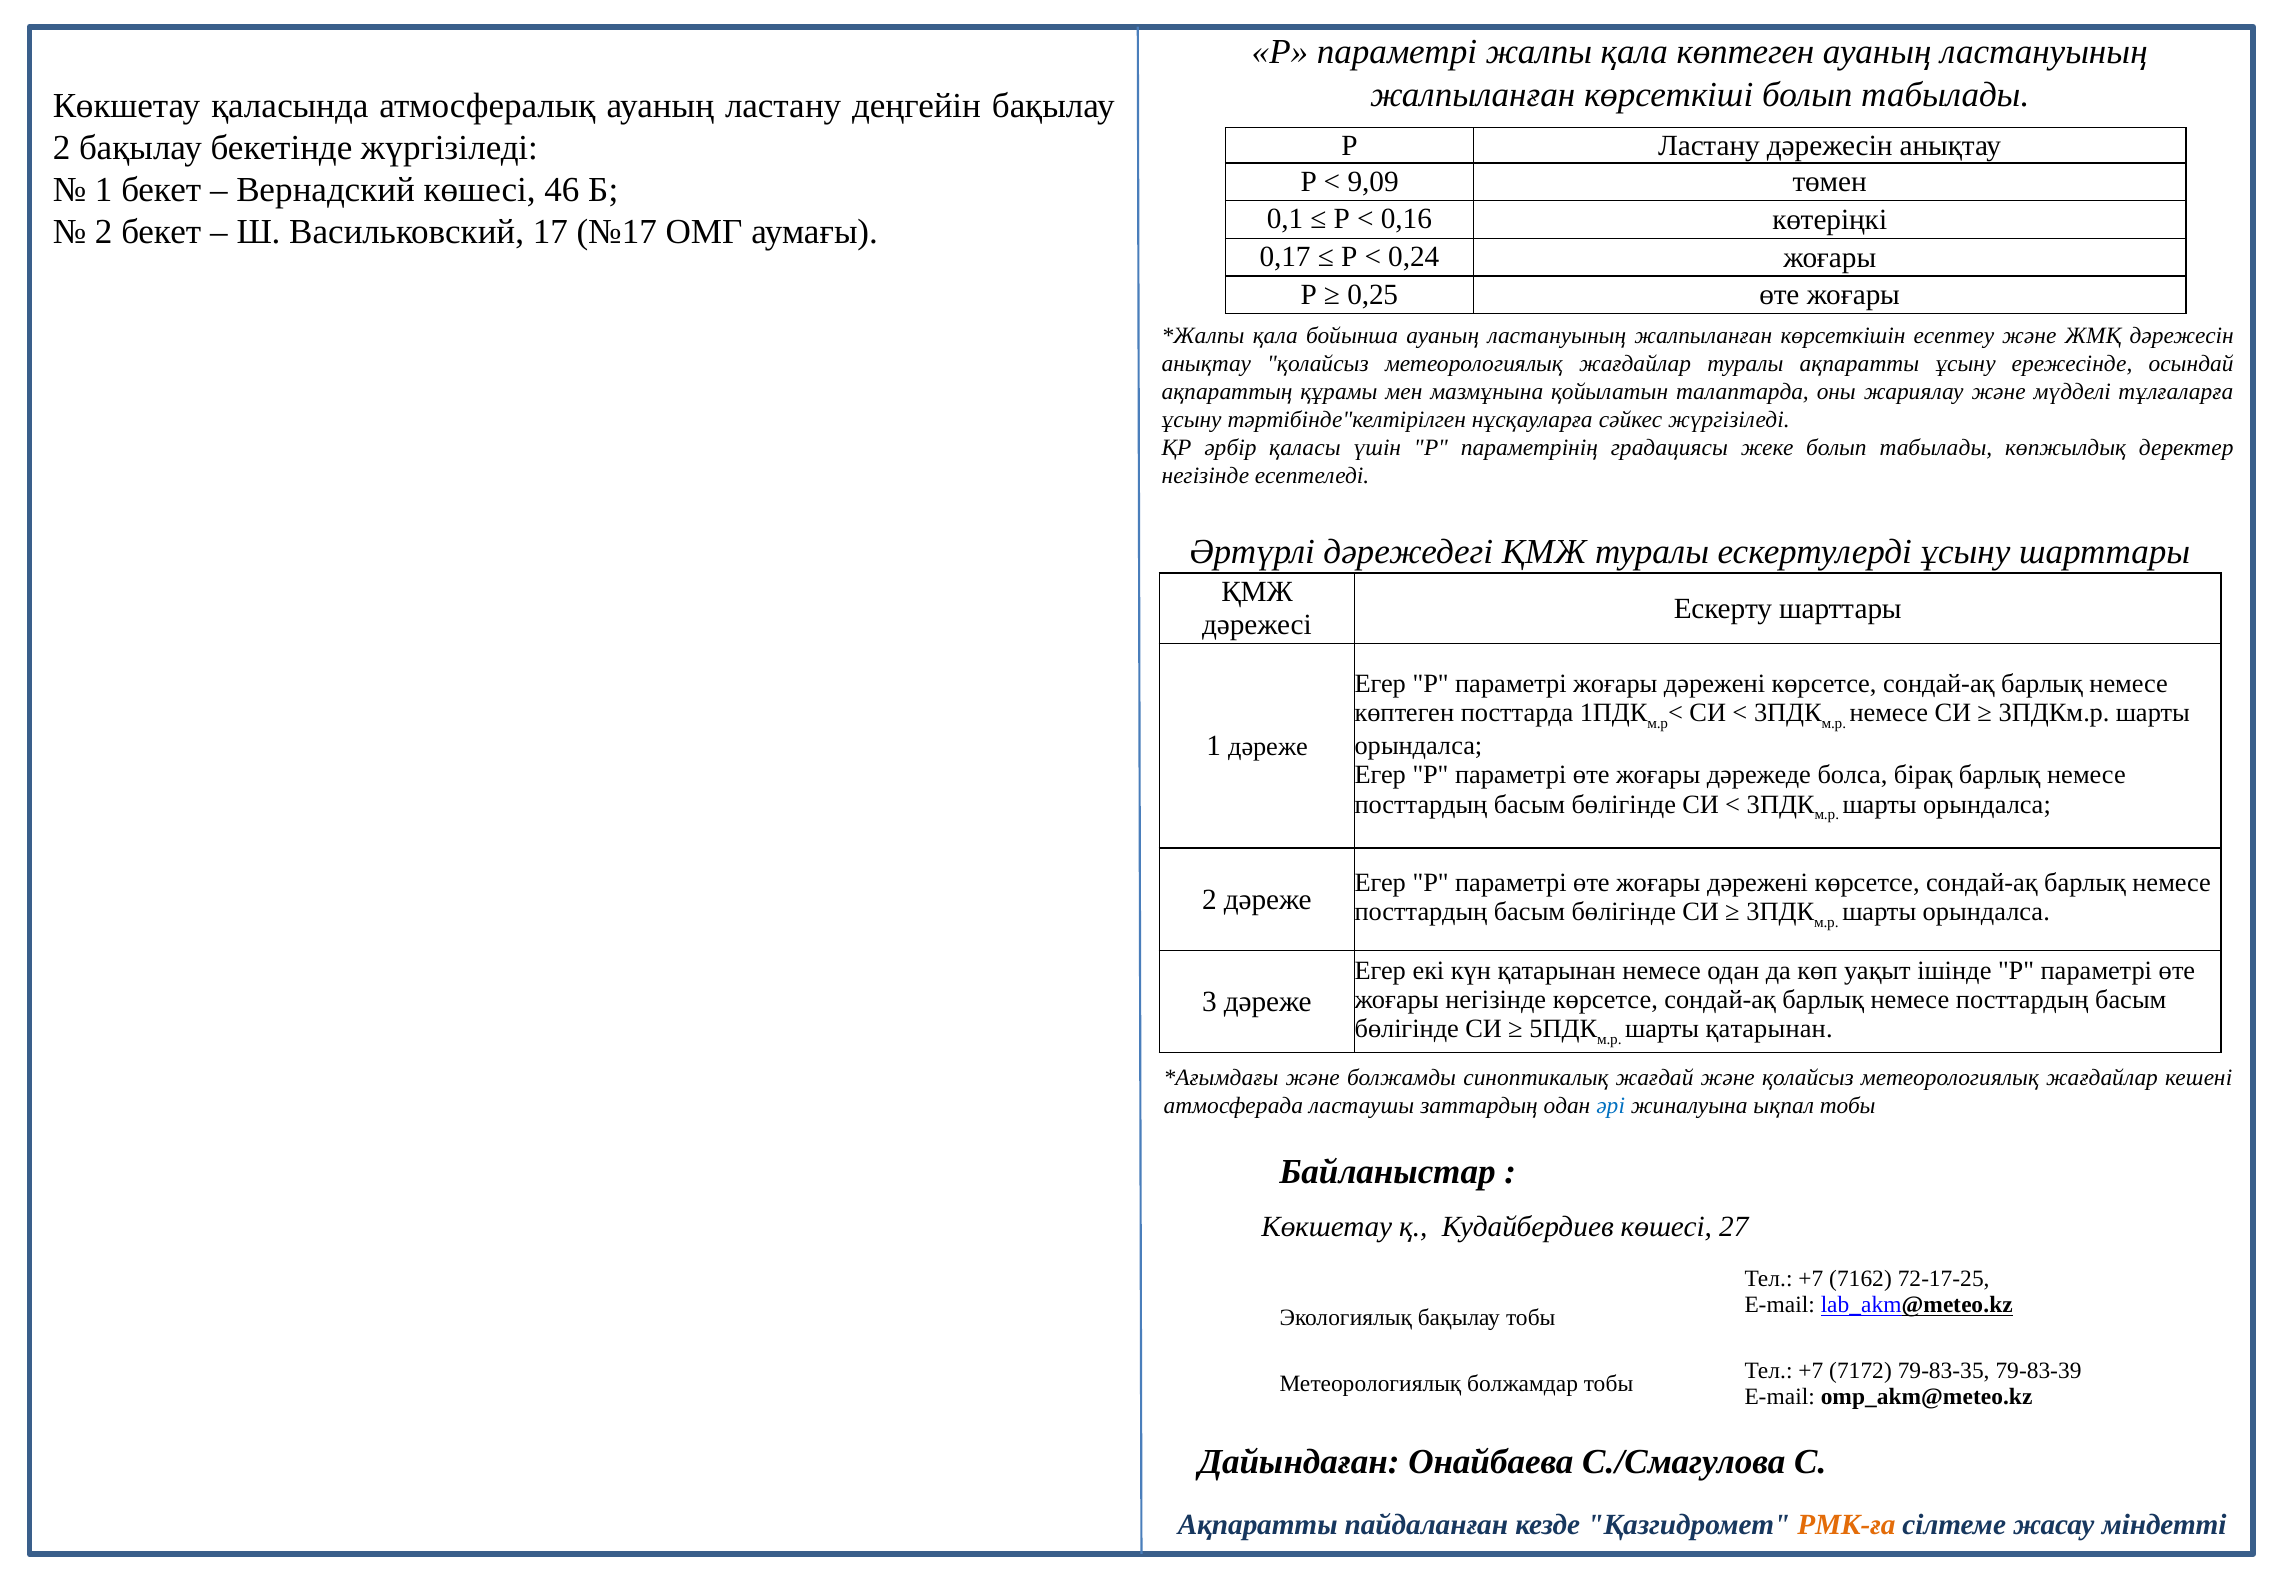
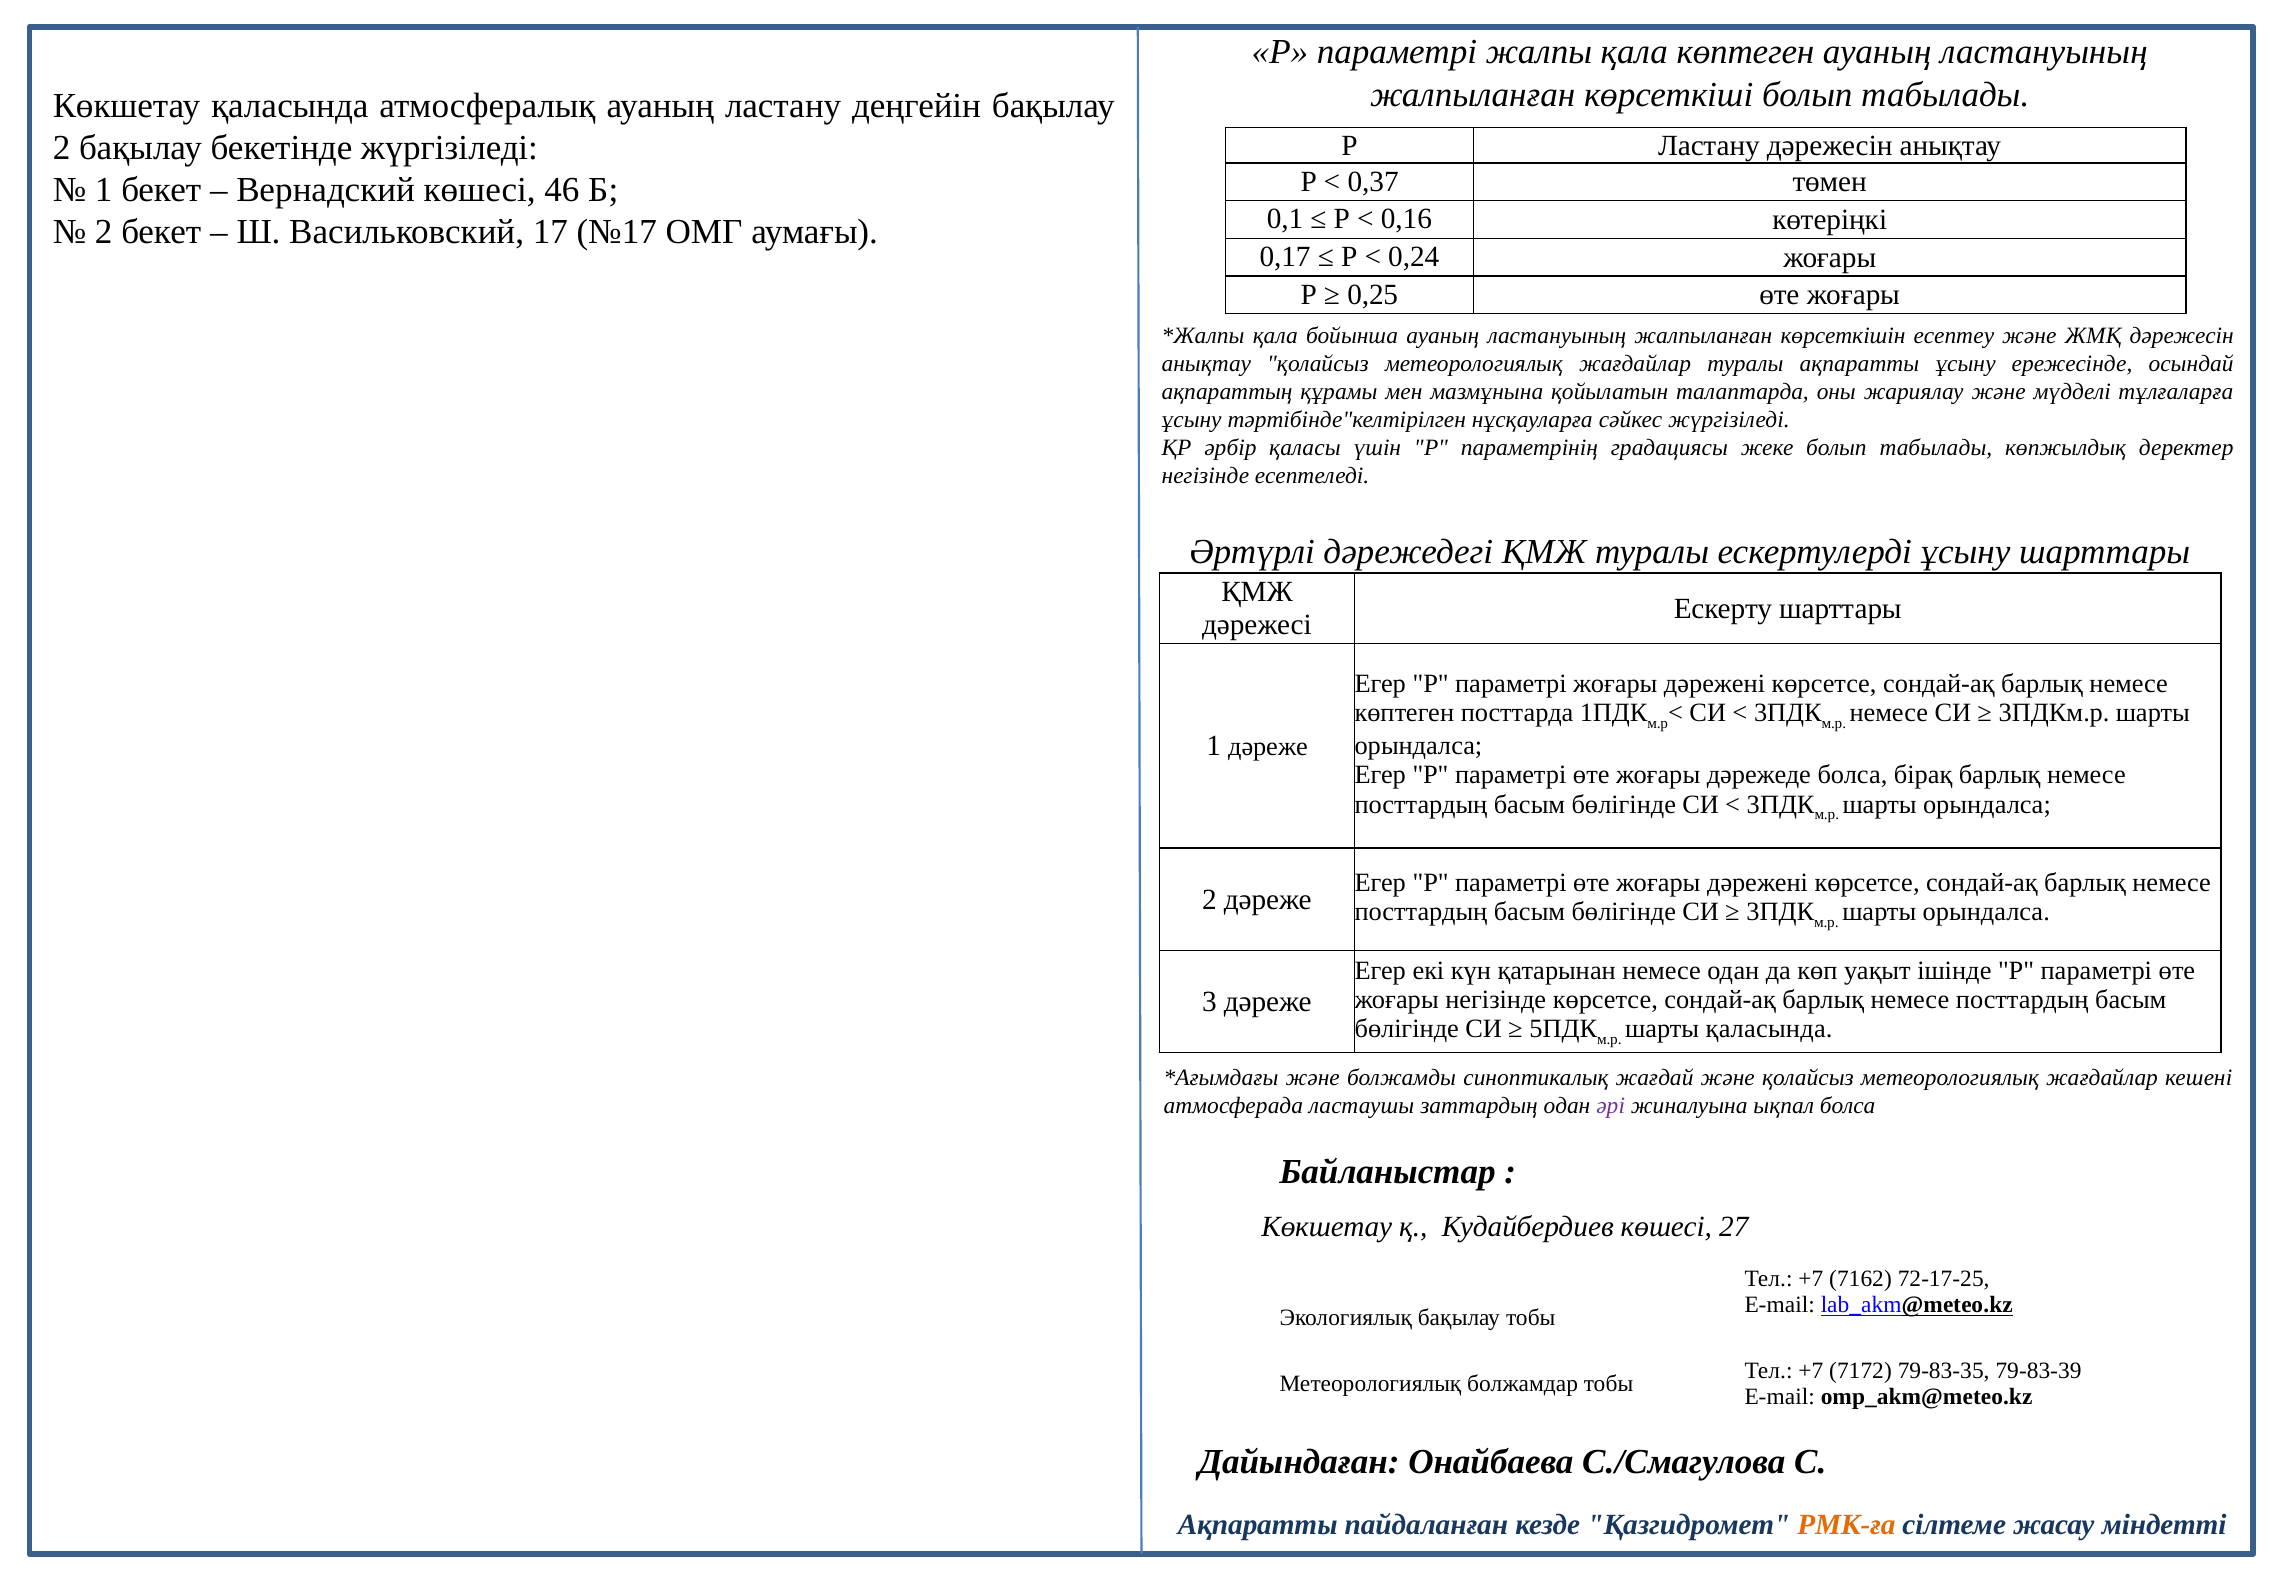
9,09: 9,09 -> 0,37 (1373, 182)
шарты қатарынан: қатарынан -> қаласында (1769, 1029)
әрі colour: blue -> purple (1611, 1106)
ықпал тобы: тобы -> болса (1848, 1106)
